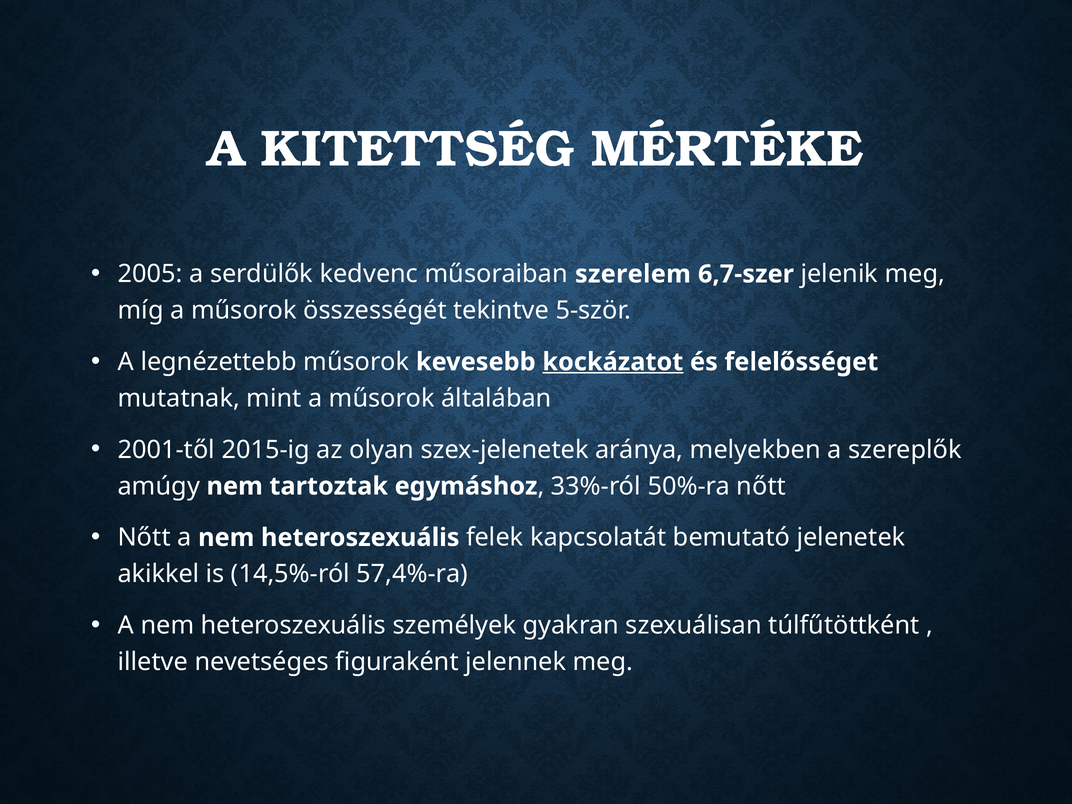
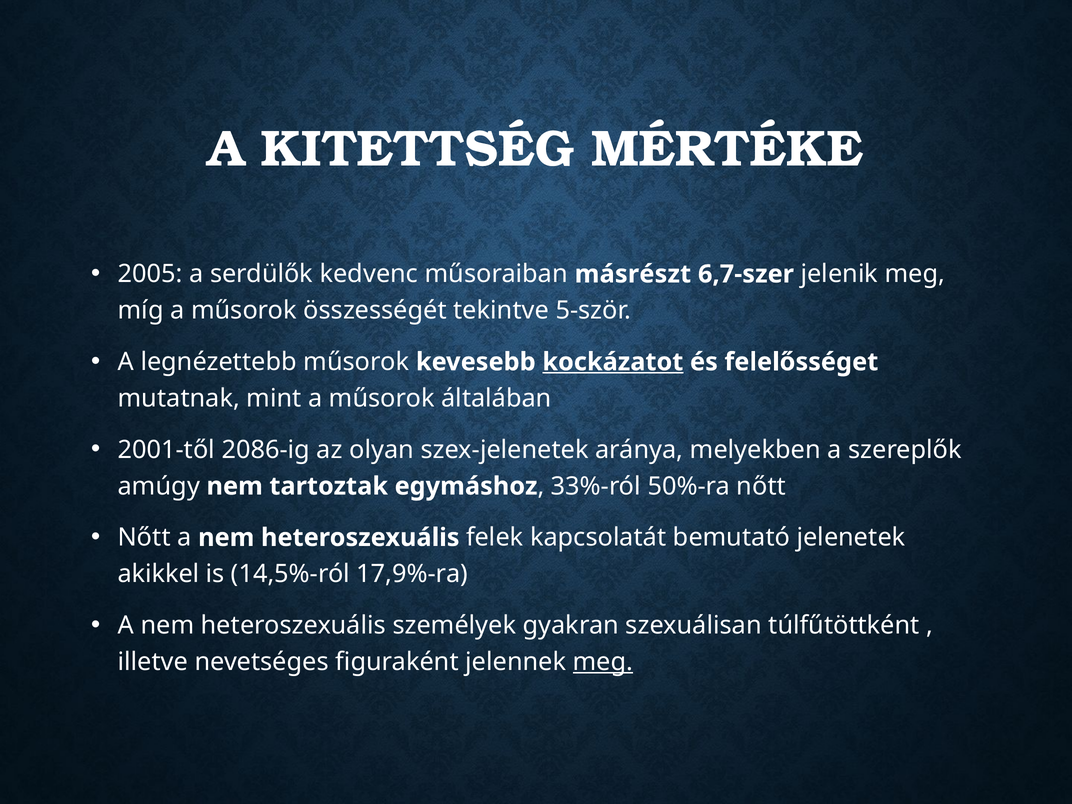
szerelem: szerelem -> másrészt (633, 274)
2015-ig: 2015-ig -> 2086-ig (266, 450)
57,4%-ra: 57,4%-ra -> 17,9%-ra (412, 574)
meg underline: none -> present (603, 662)
